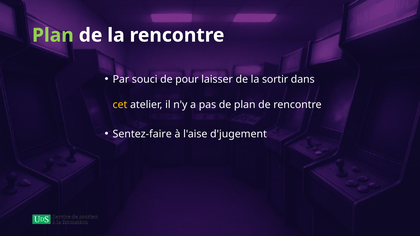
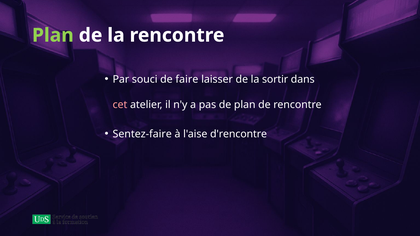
pour: pour -> faire (187, 79)
cet colour: yellow -> pink (120, 105)
d'jugement: d'jugement -> d'rencontre (239, 134)
